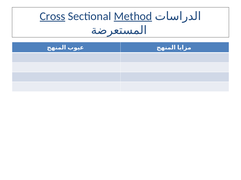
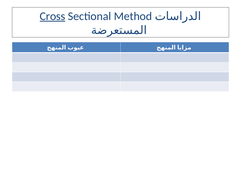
Method underline: present -> none (133, 16)
